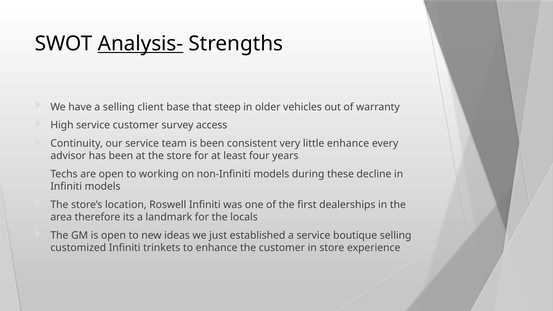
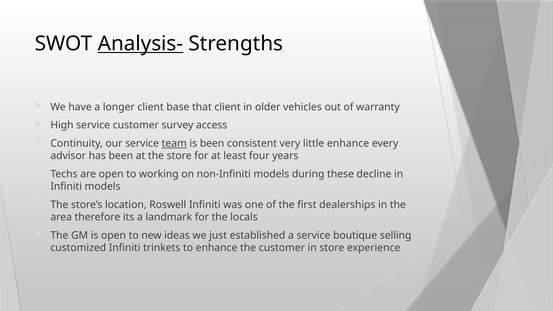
a selling: selling -> longer (119, 107)
that steep: steep -> client (228, 107)
team underline: none -> present (174, 143)
